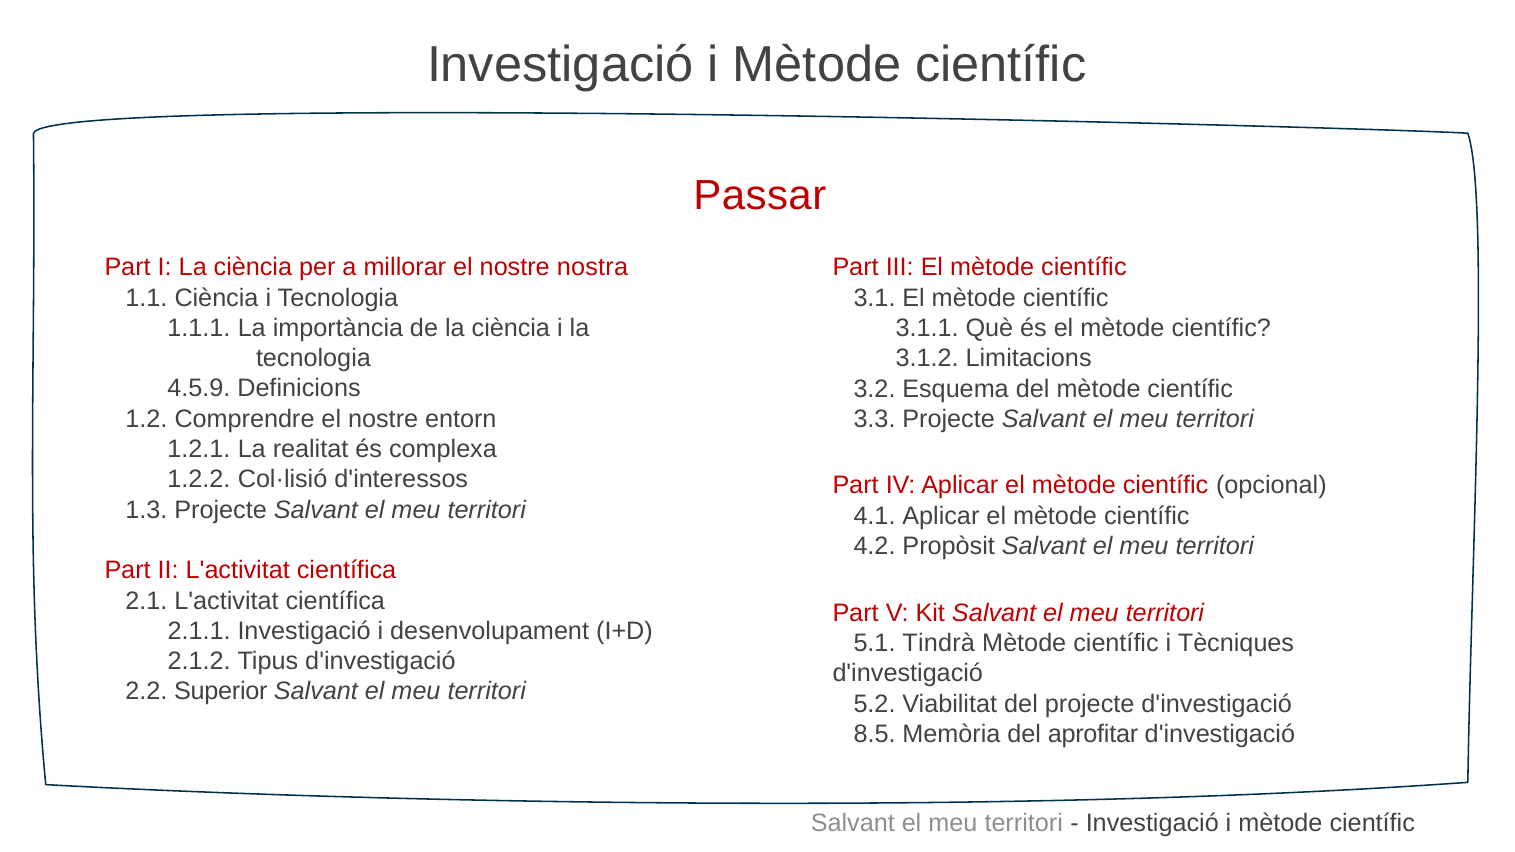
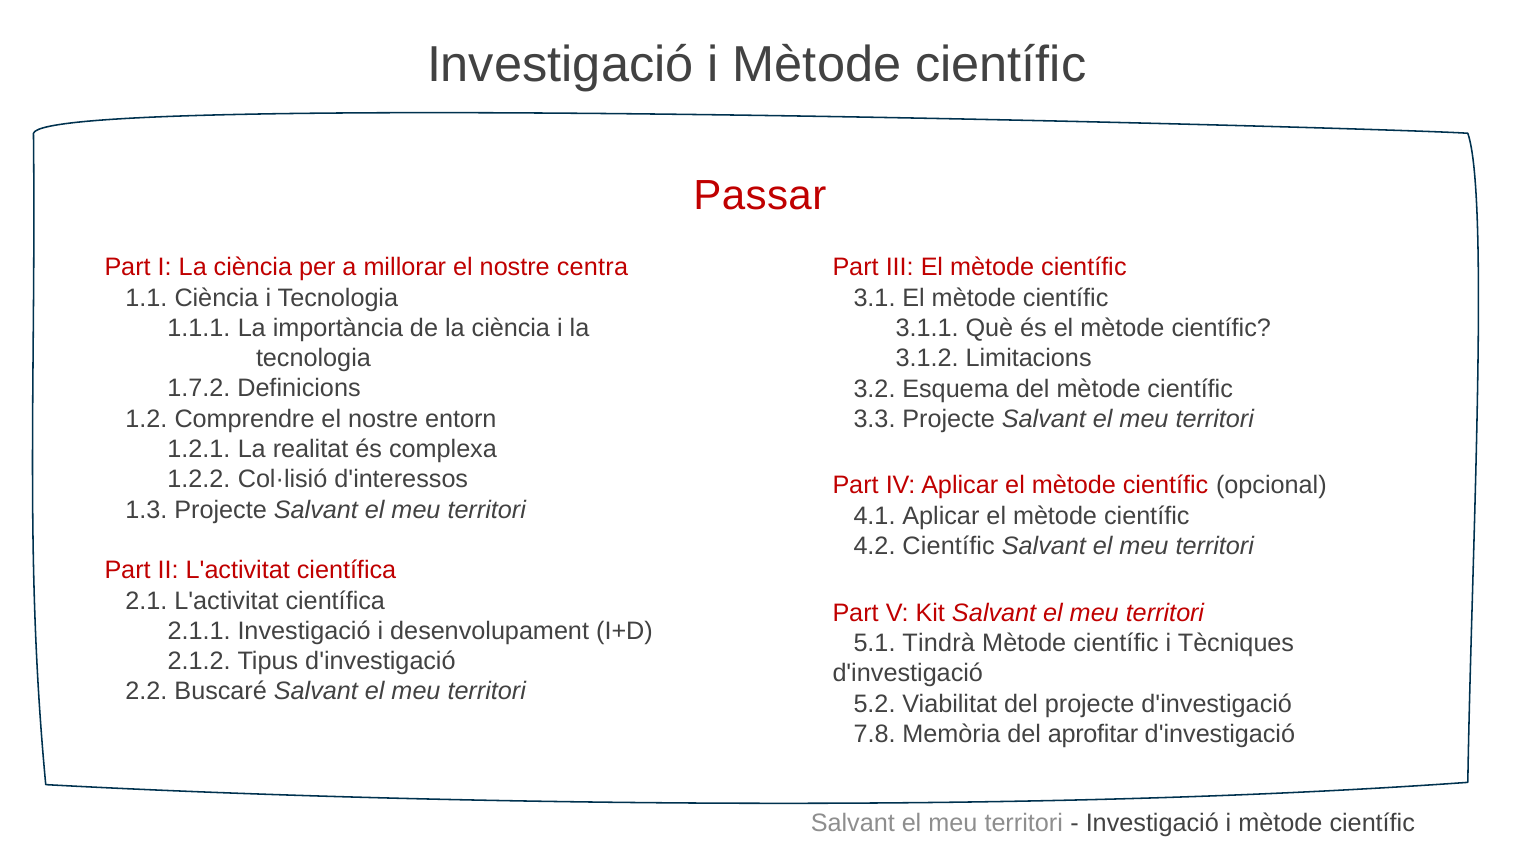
nostra: nostra -> centra (592, 268)
4.5.9: 4.5.9 -> 1.7.2 (199, 389)
4.2 Propòsit: Propòsit -> Científic (949, 546)
Superior: Superior -> Buscaré (221, 692)
8.5: 8.5 -> 7.8 (875, 734)
